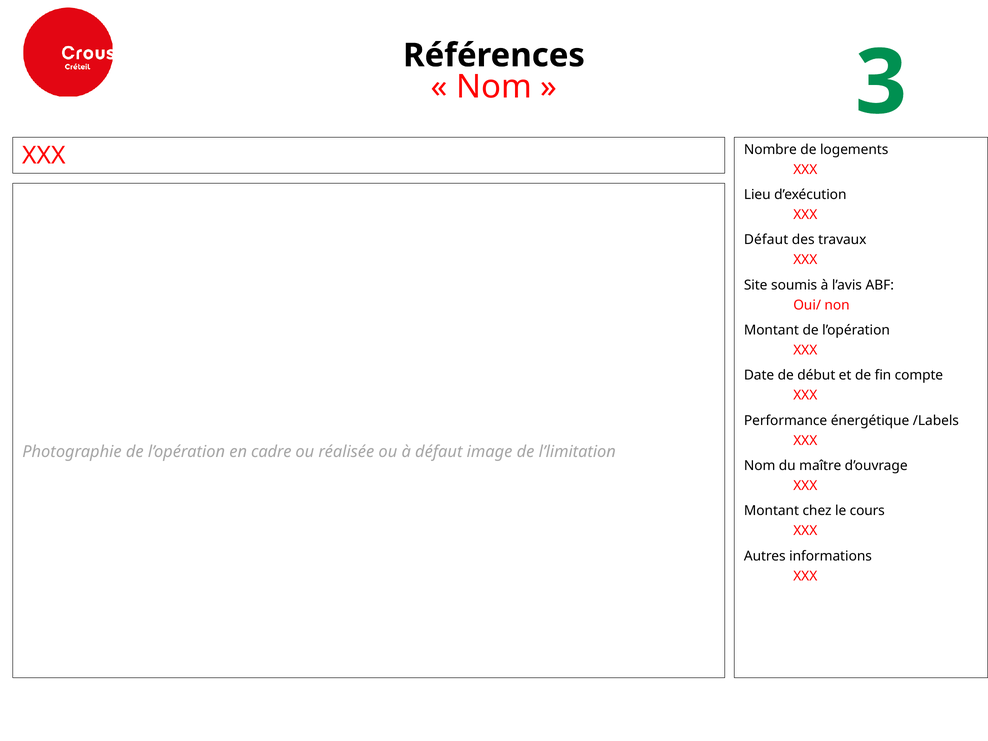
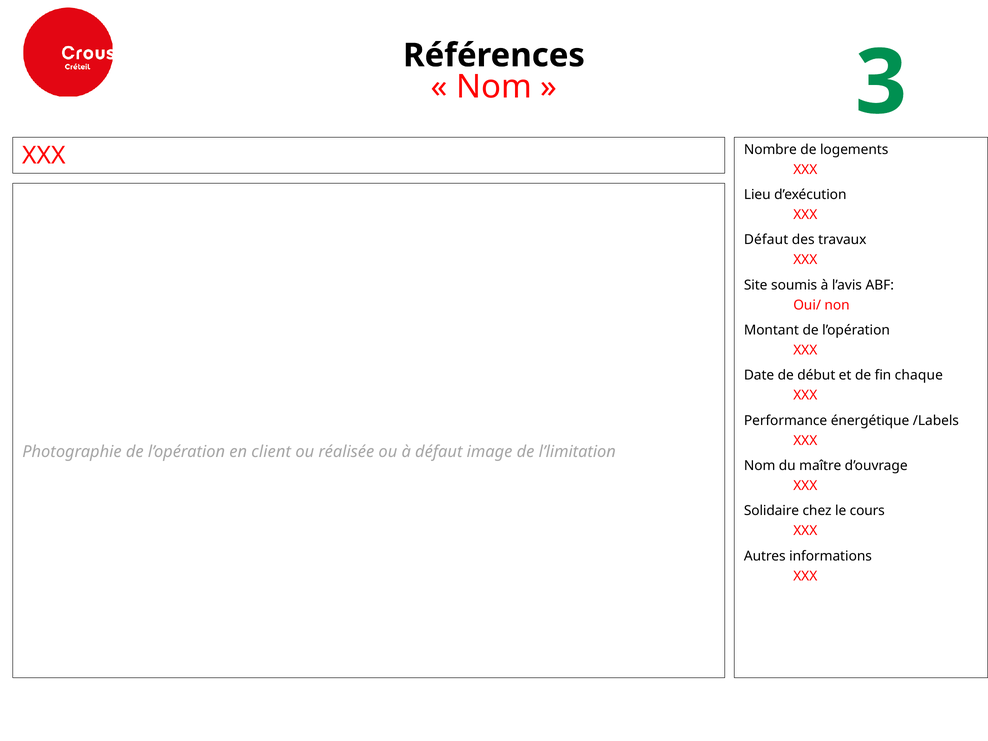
compte: compte -> chaque (919, 375)
cadre: cadre -> client (271, 452)
Montant: Montant -> Solidaire (771, 511)
